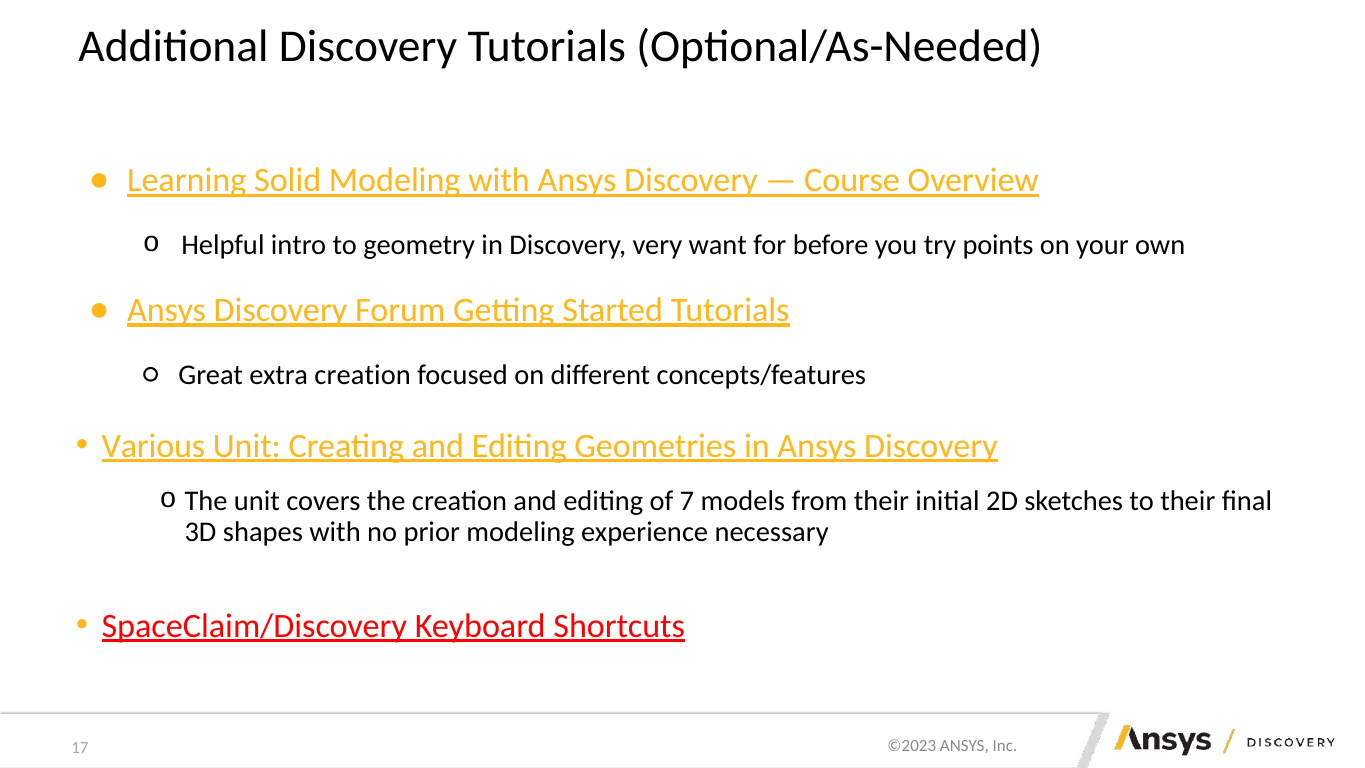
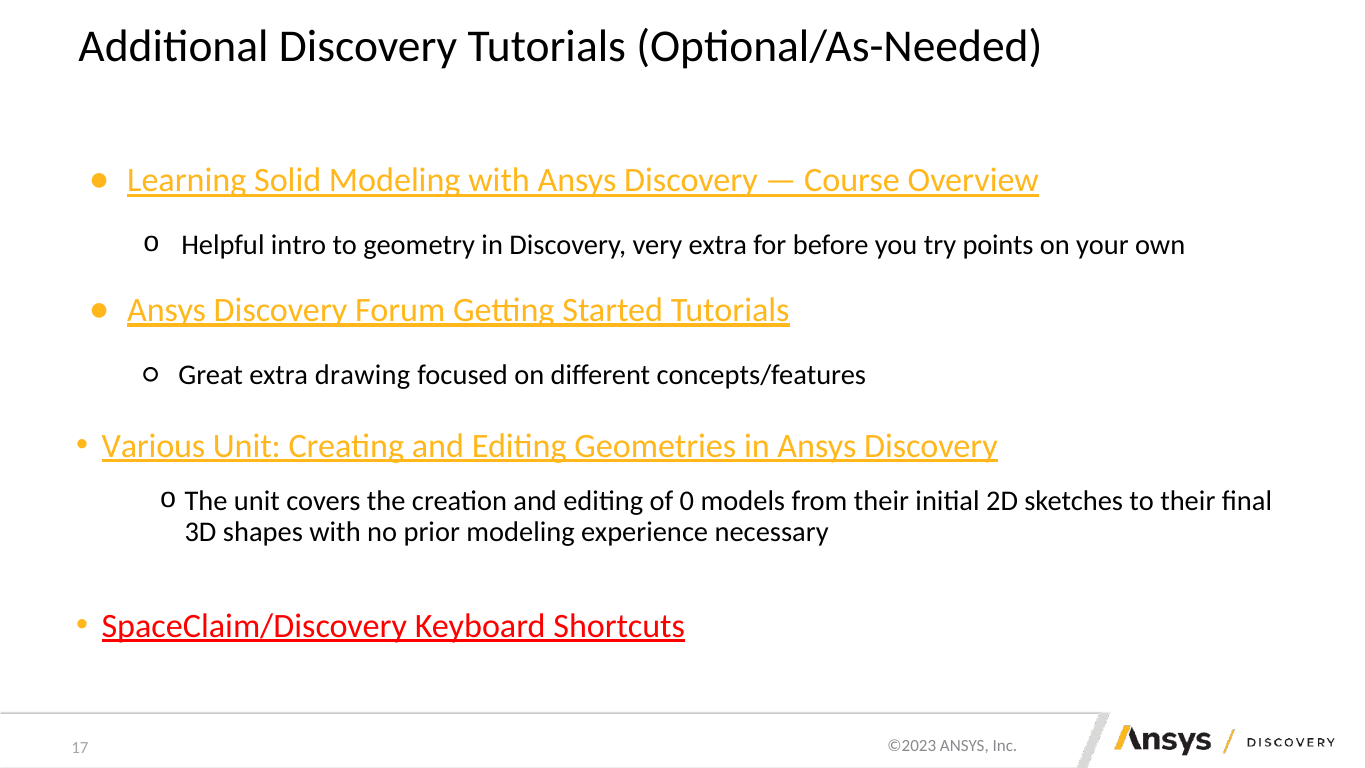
very want: want -> extra (718, 245)
extra creation: creation -> drawing (363, 375)
7: 7 -> 0 (687, 501)
